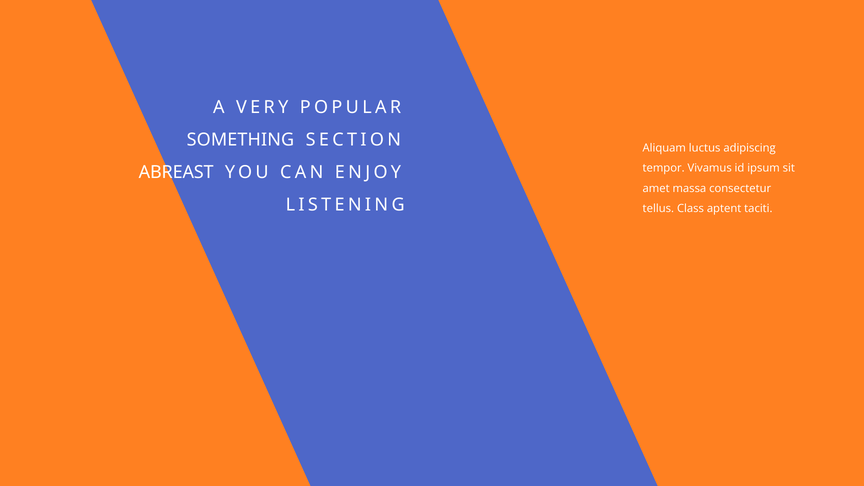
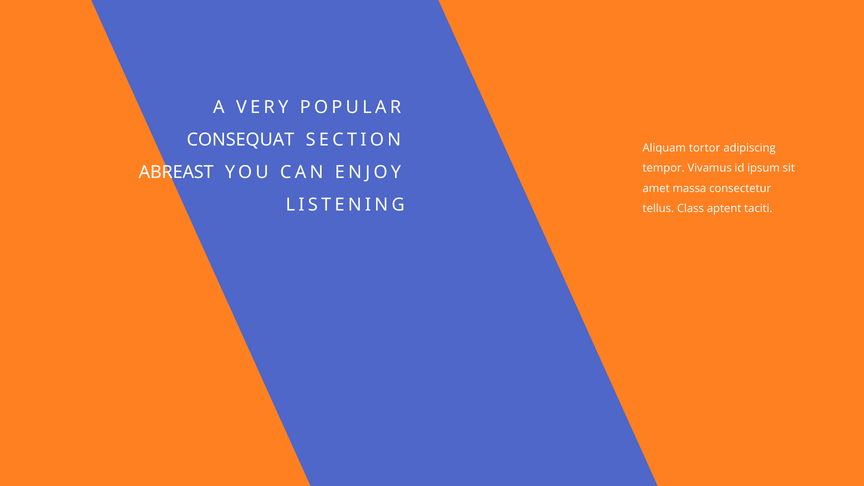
SOMETHING: SOMETHING -> CONSEQUAT (240, 140)
luctus: luctus -> tortor (705, 148)
